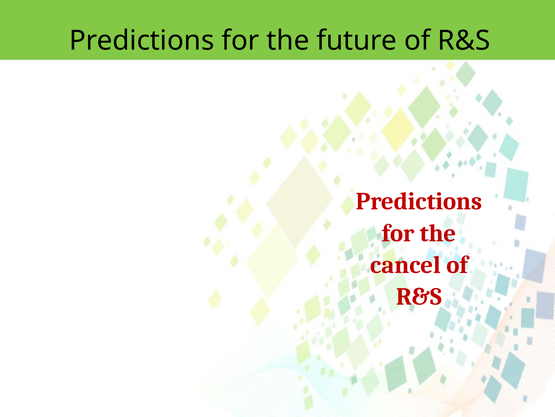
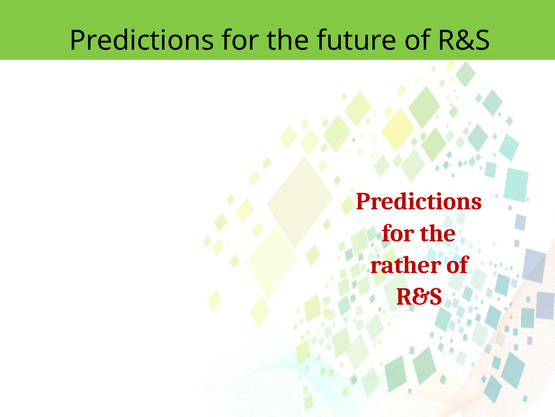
cancel: cancel -> rather (406, 264)
